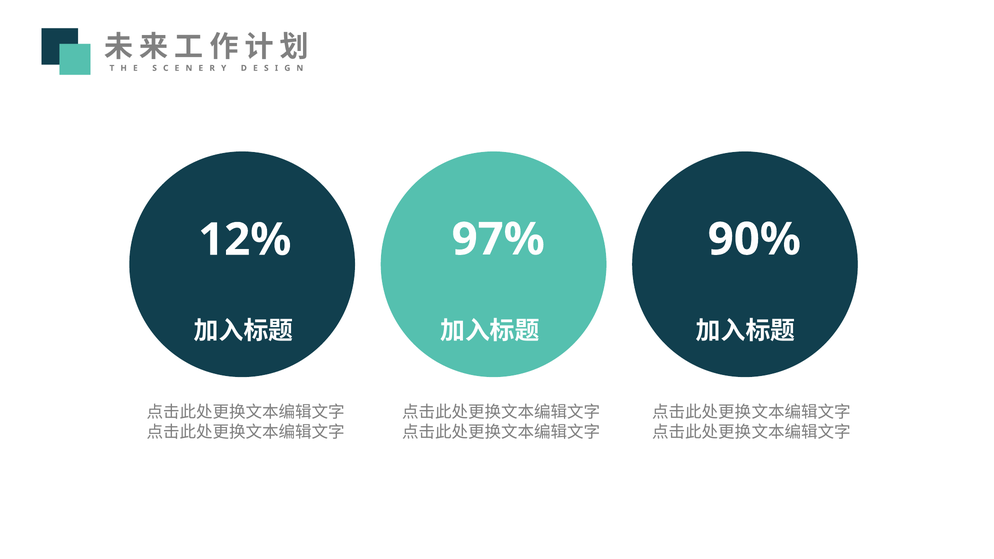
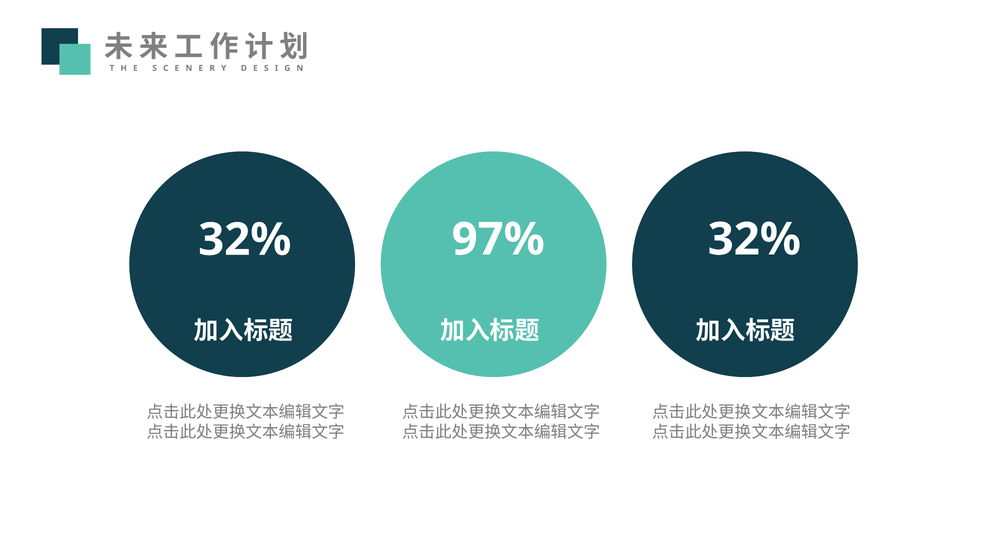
12%: 12% -> 32% (245, 240)
97% 90%: 90% -> 32% (754, 239)
